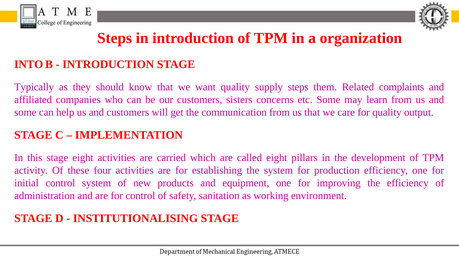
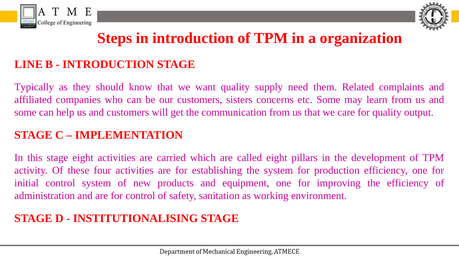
INTO: INTO -> LINE (29, 64)
supply steps: steps -> need (298, 87)
